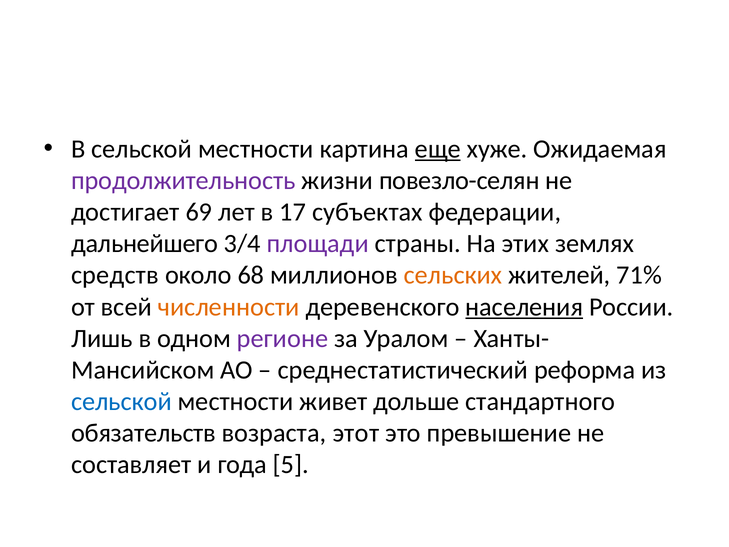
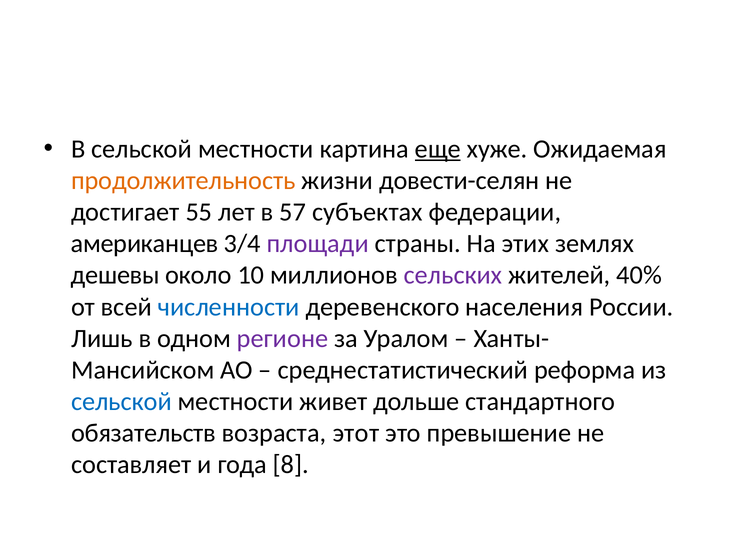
продолжительность colour: purple -> orange (183, 180)
повезло-селян: повезло-селян -> довести-селян (459, 180)
69: 69 -> 55 (199, 212)
17: 17 -> 57 (293, 212)
дальнейшего: дальнейшего -> американцев (145, 244)
средств: средств -> дешевы (115, 275)
68: 68 -> 10 (251, 275)
сельских colour: orange -> purple (453, 275)
71%: 71% -> 40% (639, 275)
численности colour: orange -> blue (229, 307)
населения underline: present -> none (524, 307)
5: 5 -> 8 (291, 465)
